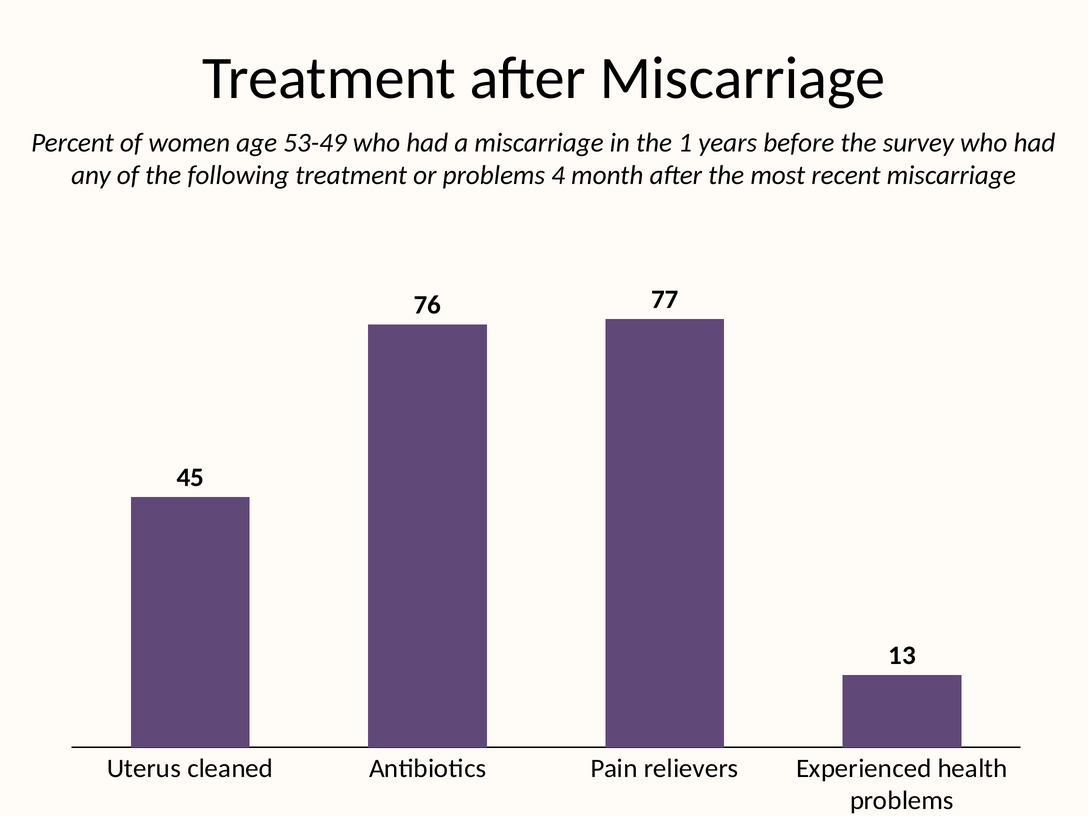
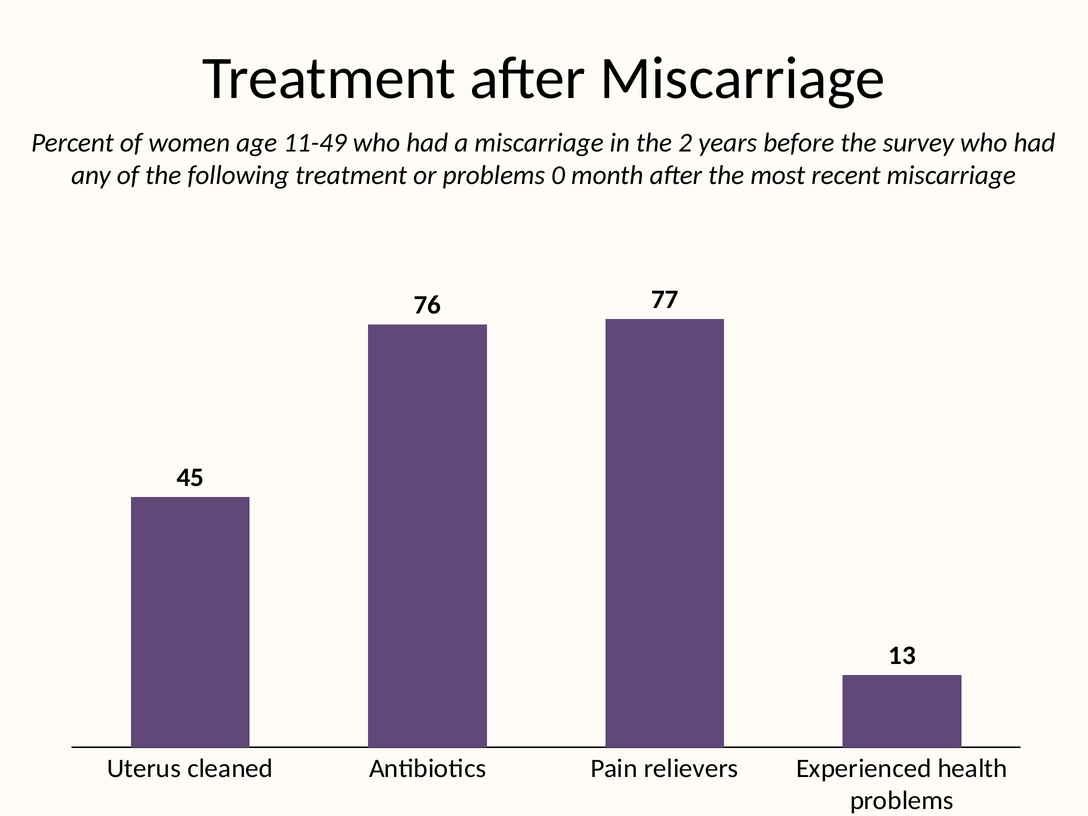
53-49: 53-49 -> 11-49 (315, 143)
1: 1 -> 2 (685, 143)
4: 4 -> 0 (558, 175)
